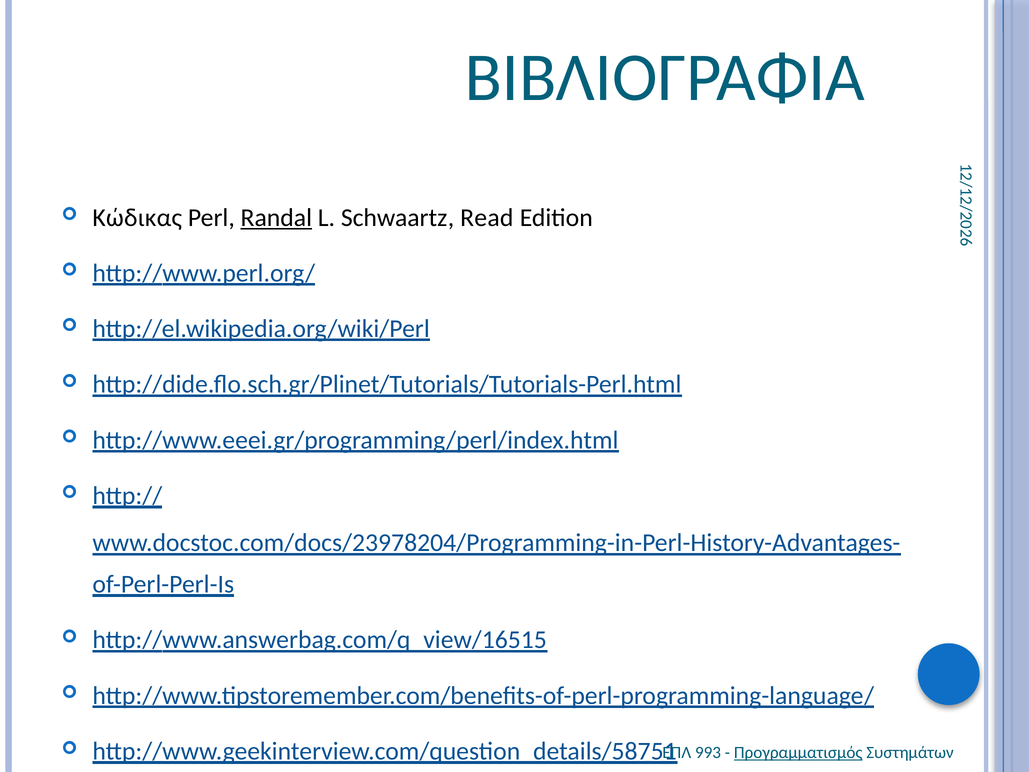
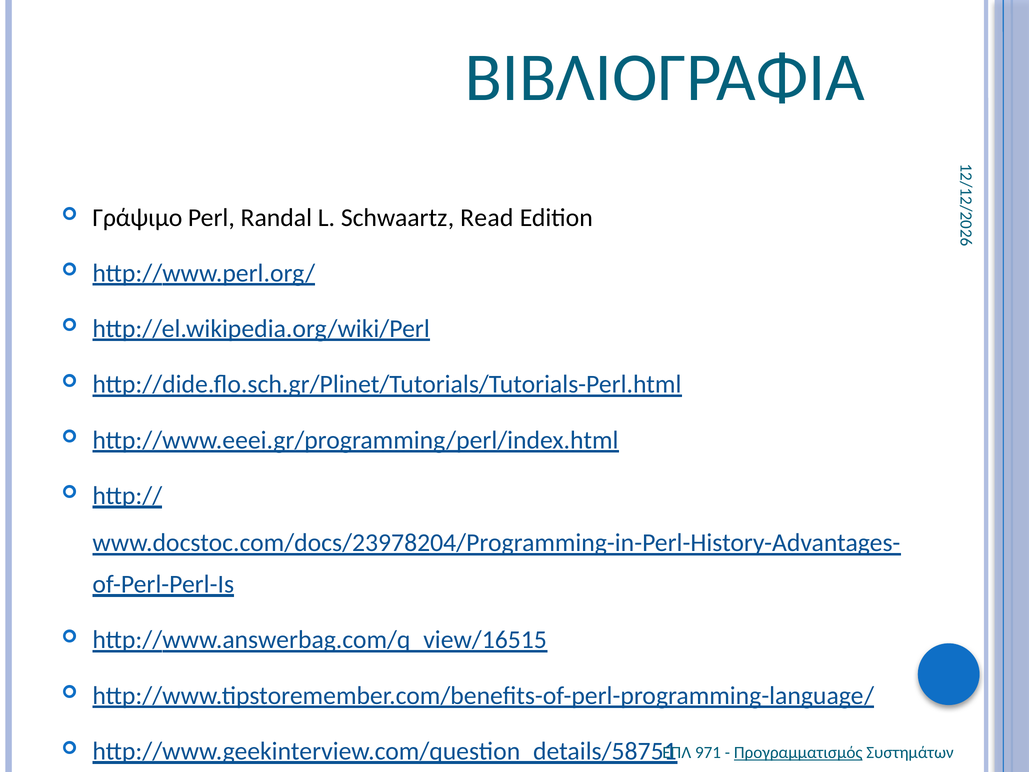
Κώδικας: Κώδικας -> Γράψιμο (137, 218)
Randal underline: present -> none (276, 218)
993: 993 -> 971 (708, 752)
